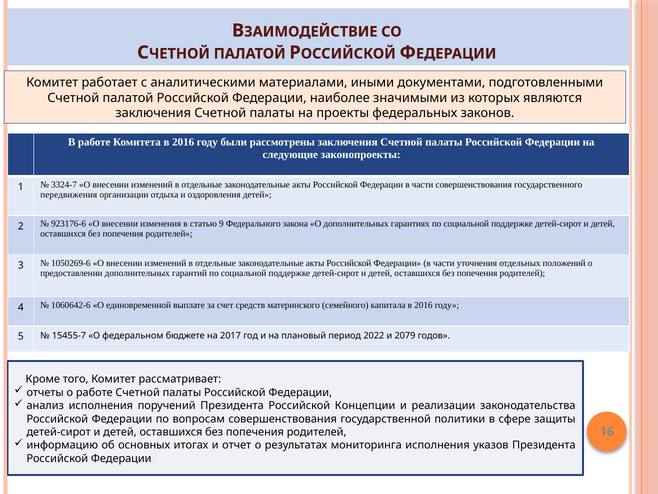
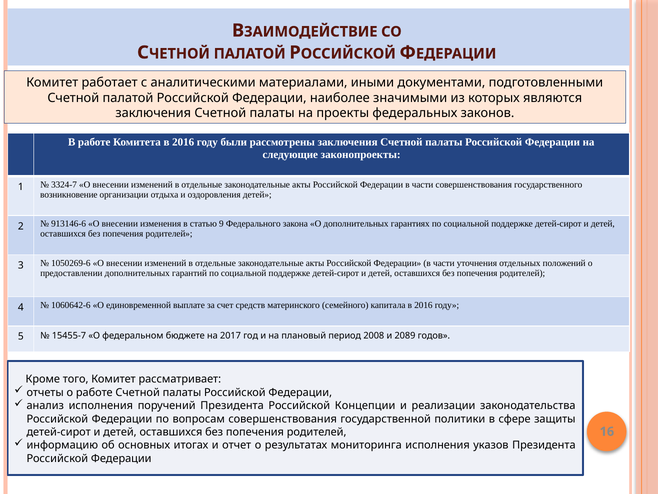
передвижения: передвижения -> возникновение (69, 195)
923176-6: 923176-6 -> 913146-6 (69, 224)
2022: 2022 -> 2008 (374, 336)
2079: 2079 -> 2089 (405, 336)
